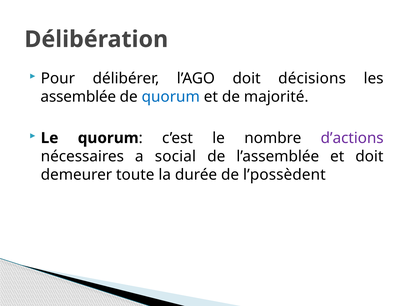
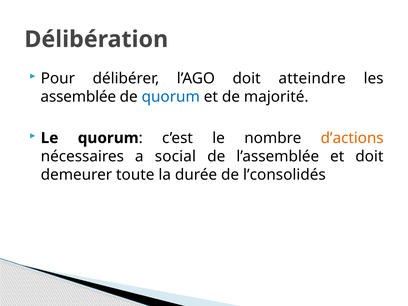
décisions: décisions -> atteindre (312, 78)
d’actions colour: purple -> orange (352, 138)
l’possèdent: l’possèdent -> l’consolidés (284, 175)
